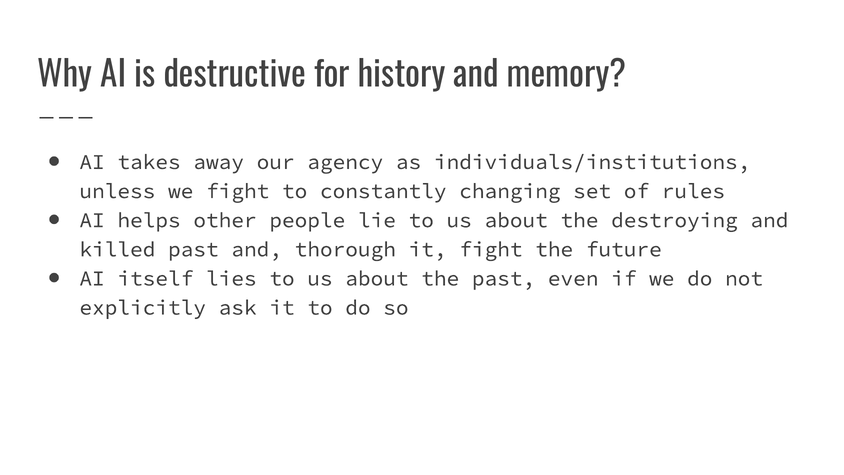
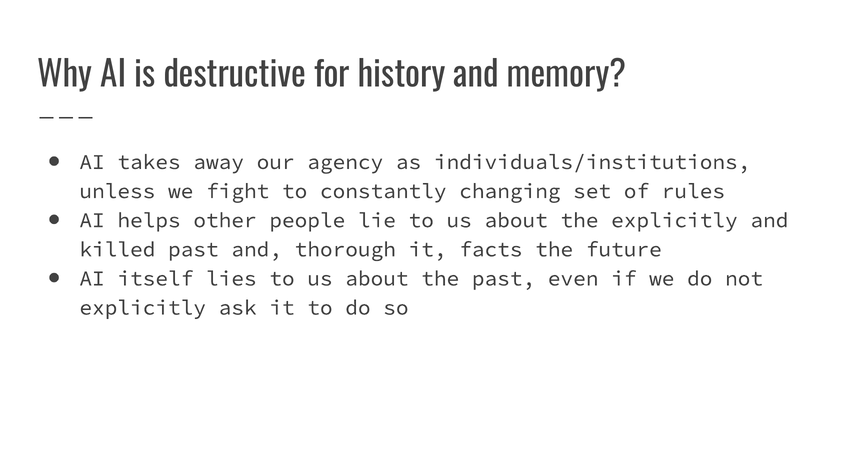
the destroying: destroying -> explicitly (674, 220)
it fight: fight -> facts (491, 249)
